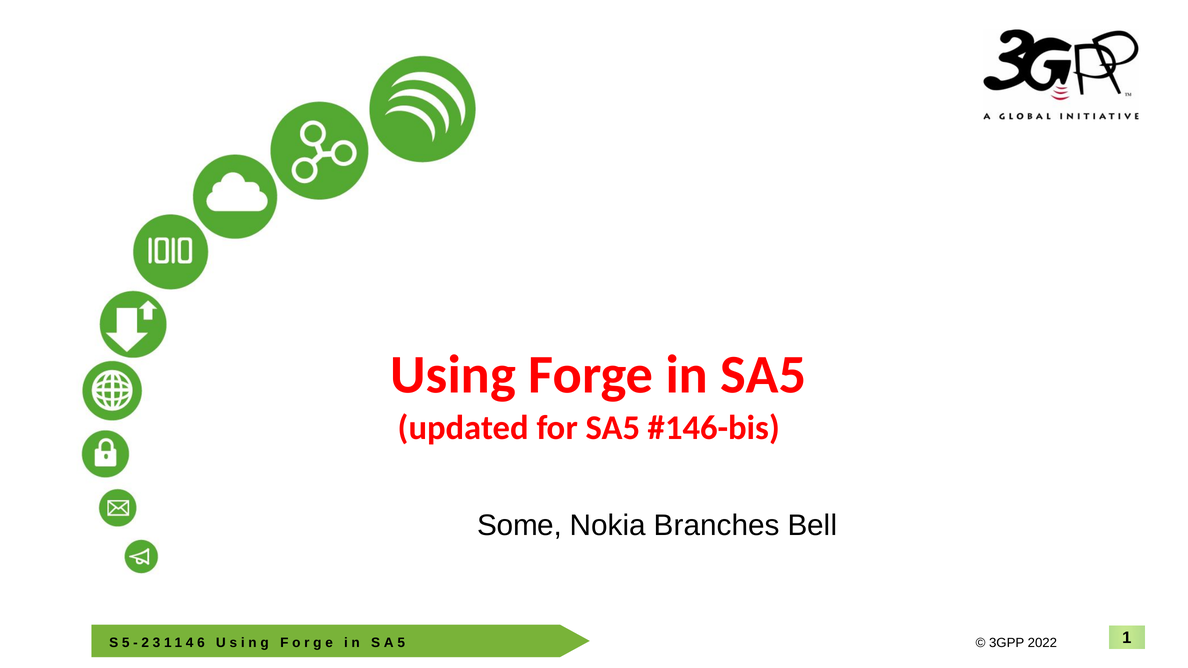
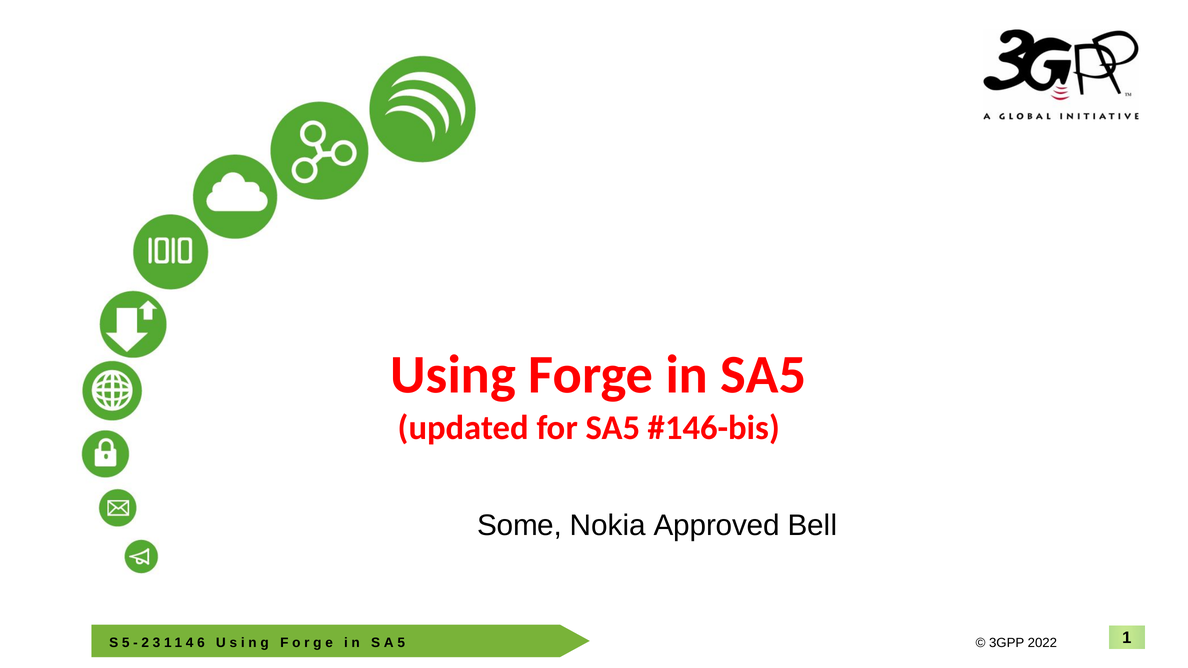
Branches: Branches -> Approved (717, 526)
